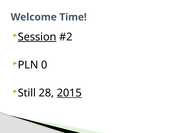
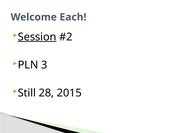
Time: Time -> Each (73, 17)
0: 0 -> 3 (44, 65)
2015 underline: present -> none (69, 93)
